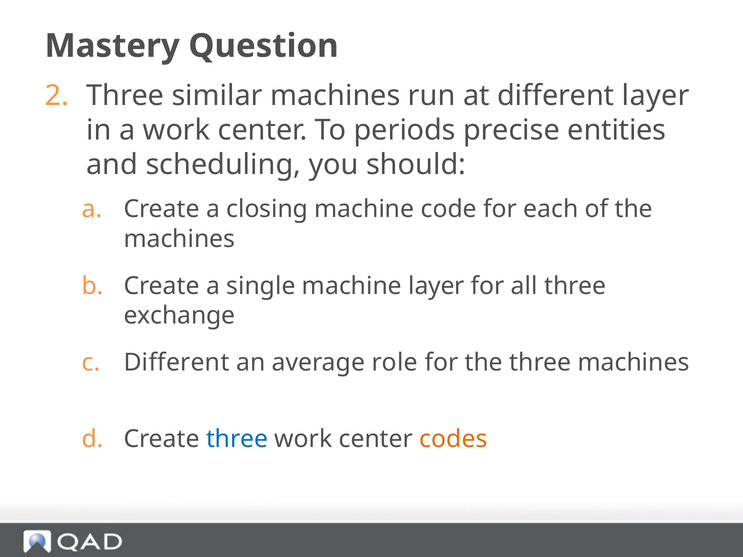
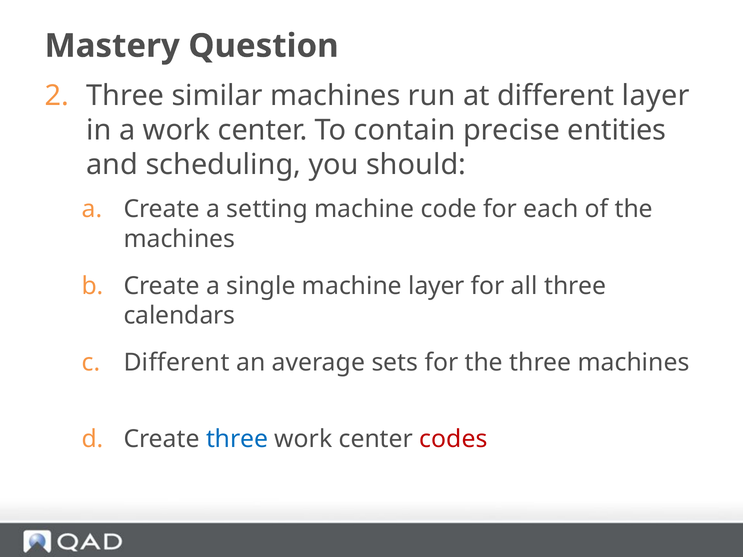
periods: periods -> contain (405, 130)
closing: closing -> setting (267, 209)
exchange: exchange -> calendars (179, 316)
role: role -> sets (395, 363)
codes colour: orange -> red (453, 439)
